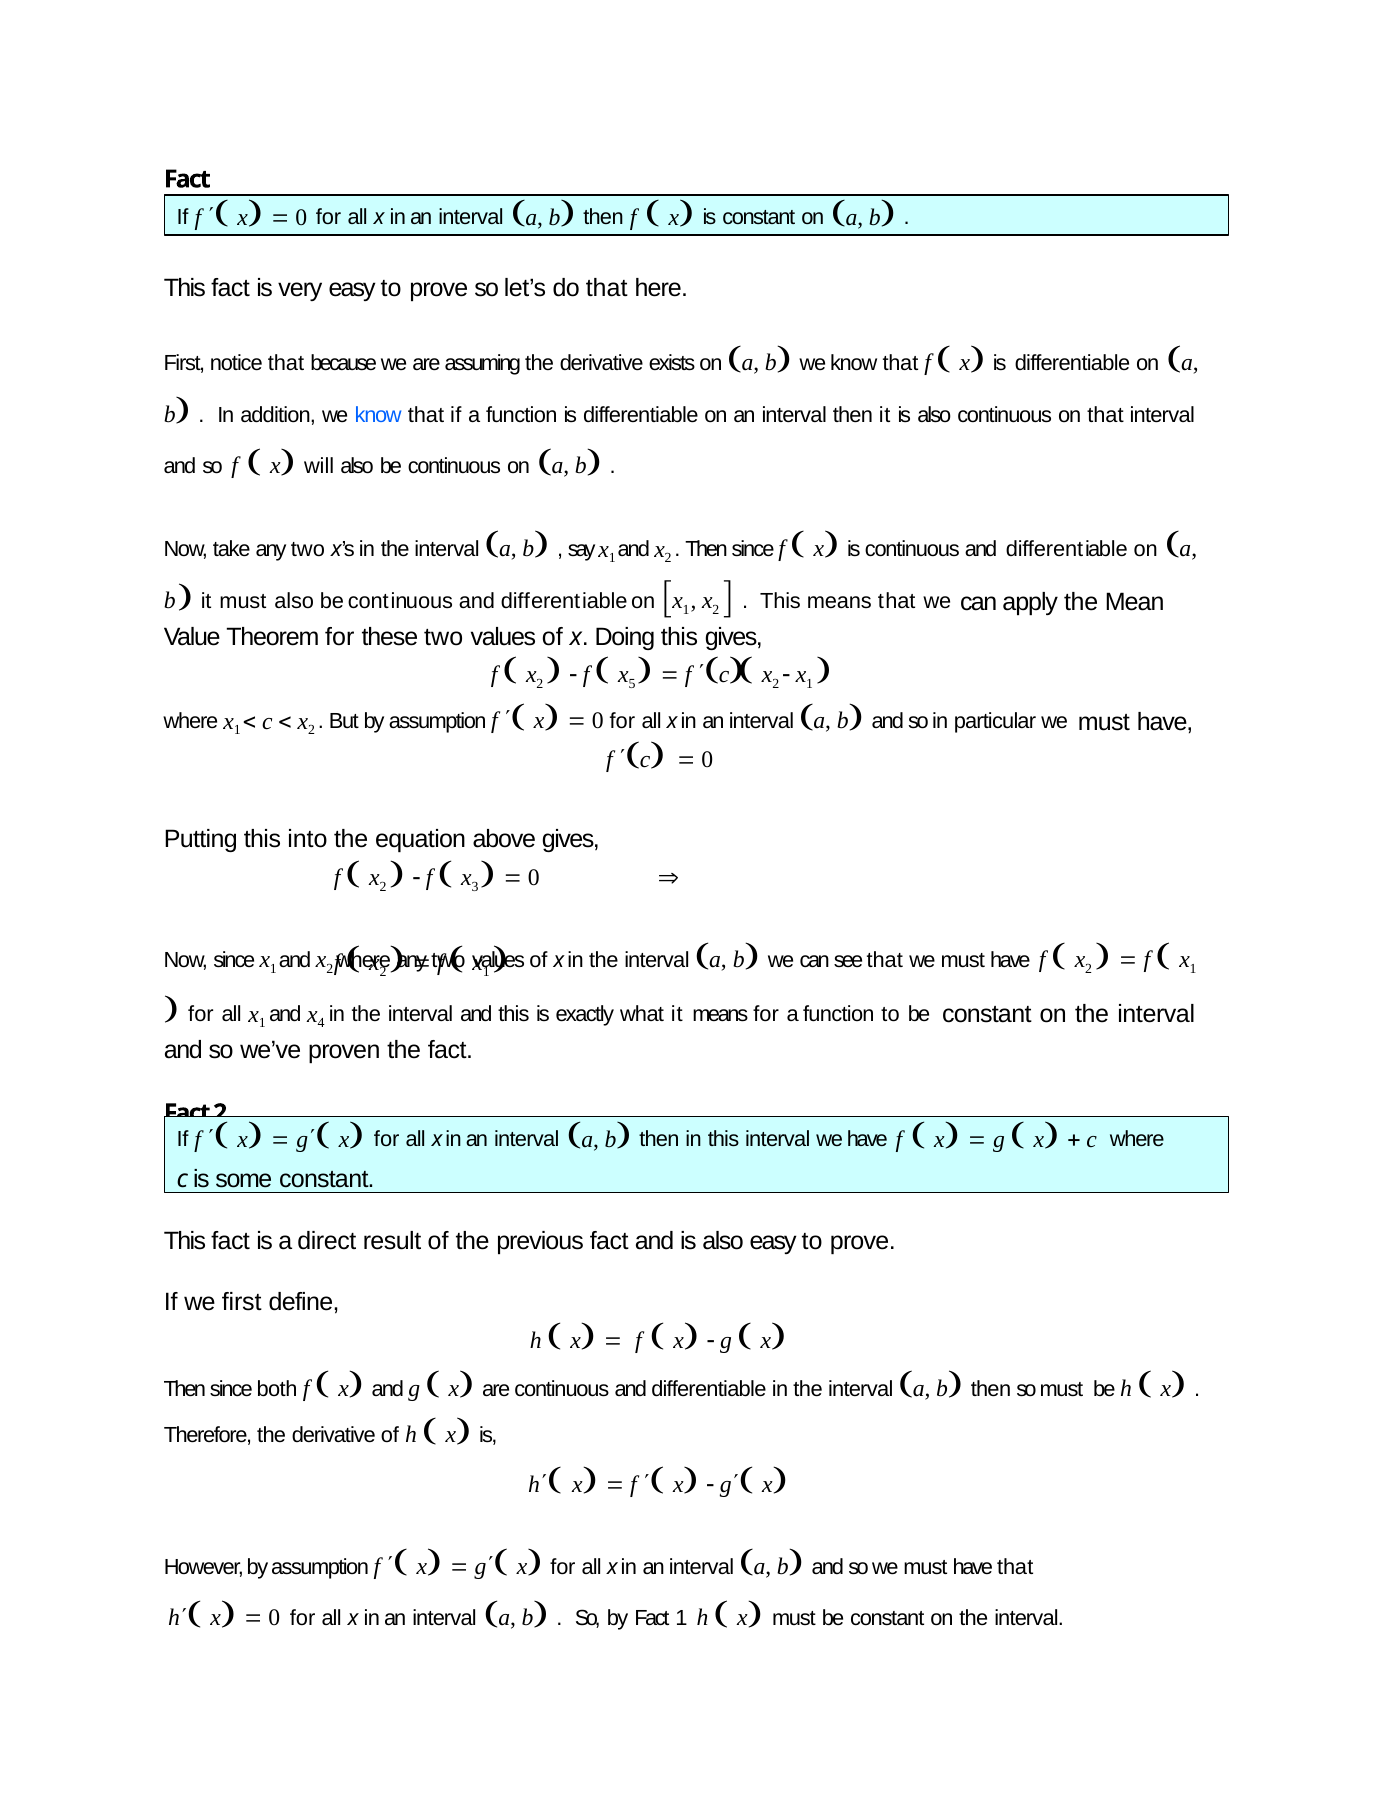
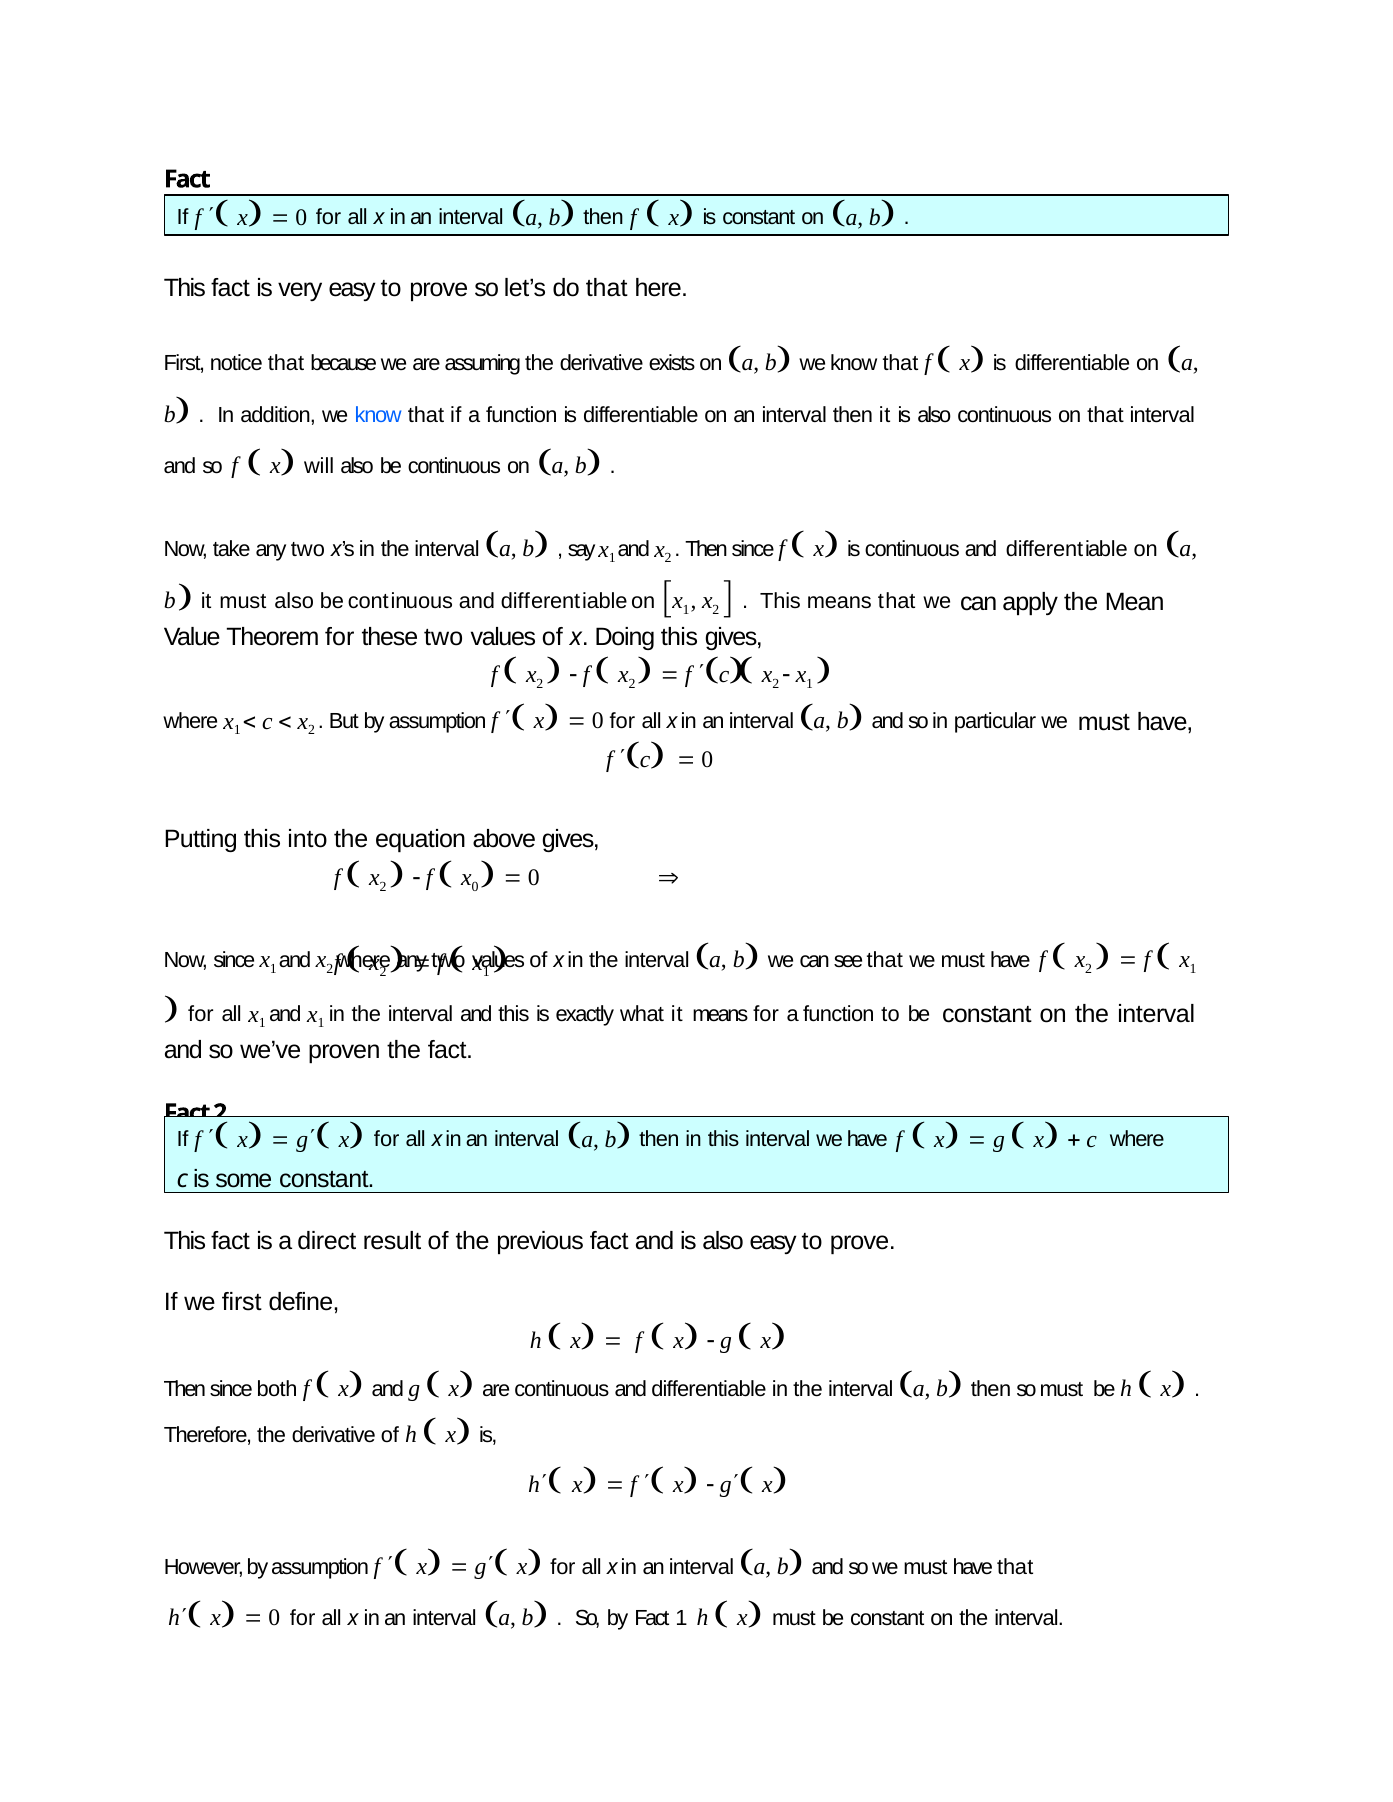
5: 5 -> 2 (632, 684)
x 3: 3 -> 0 (475, 887)
and x 4: 4 -> 1 (321, 1023)
